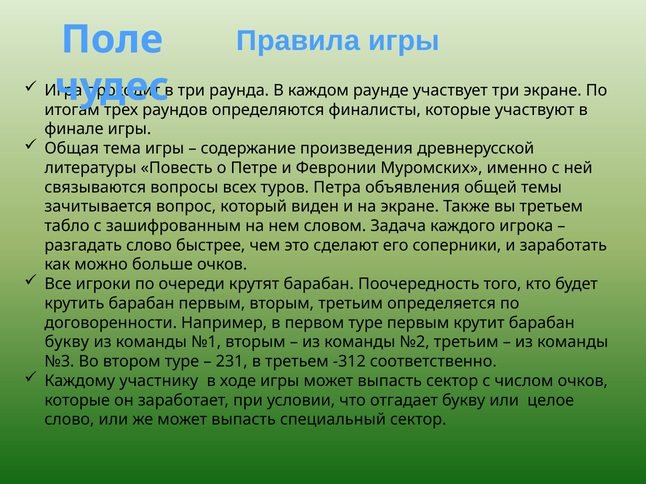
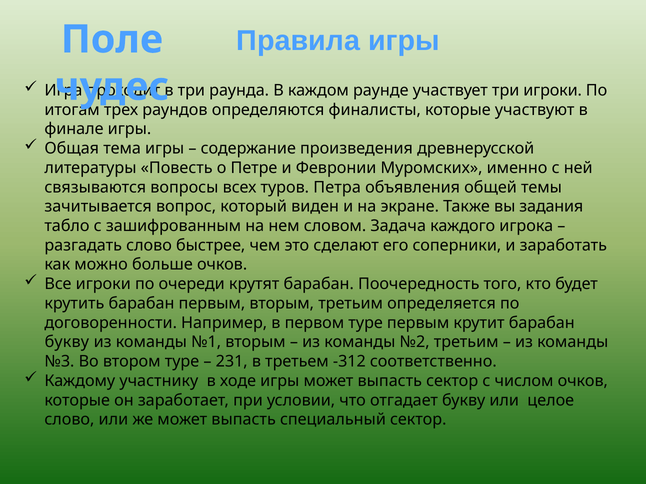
три экране: экране -> игроки (553, 91)
вы третьем: третьем -> задания (551, 207)
